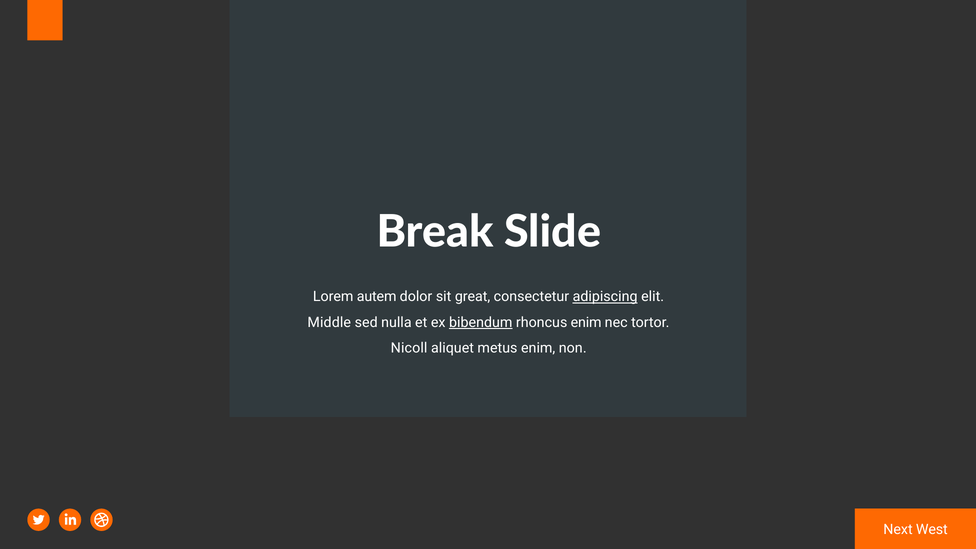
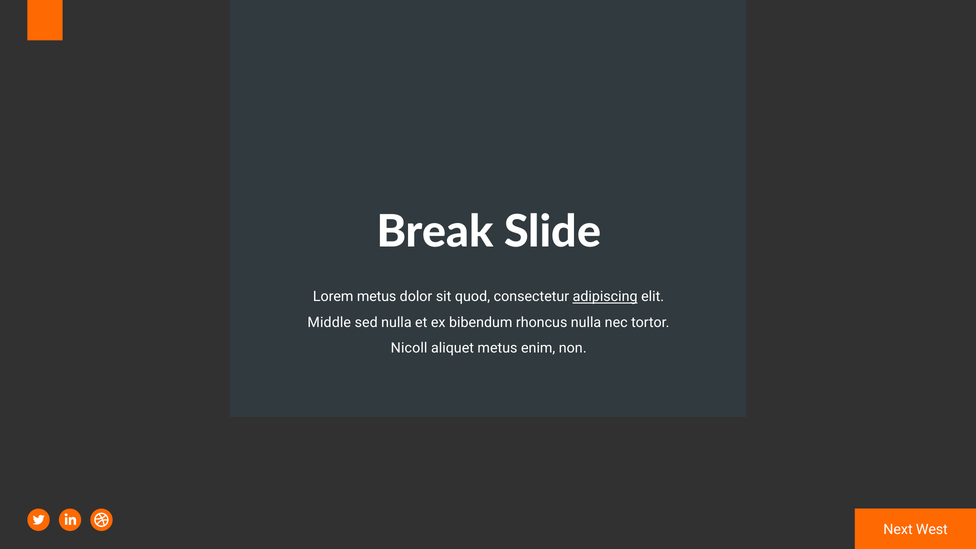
Lorem autem: autem -> metus (377, 297)
great: great -> quod (472, 297)
bibendum underline: present -> none (481, 322)
rhoncus enim: enim -> nulla (586, 322)
